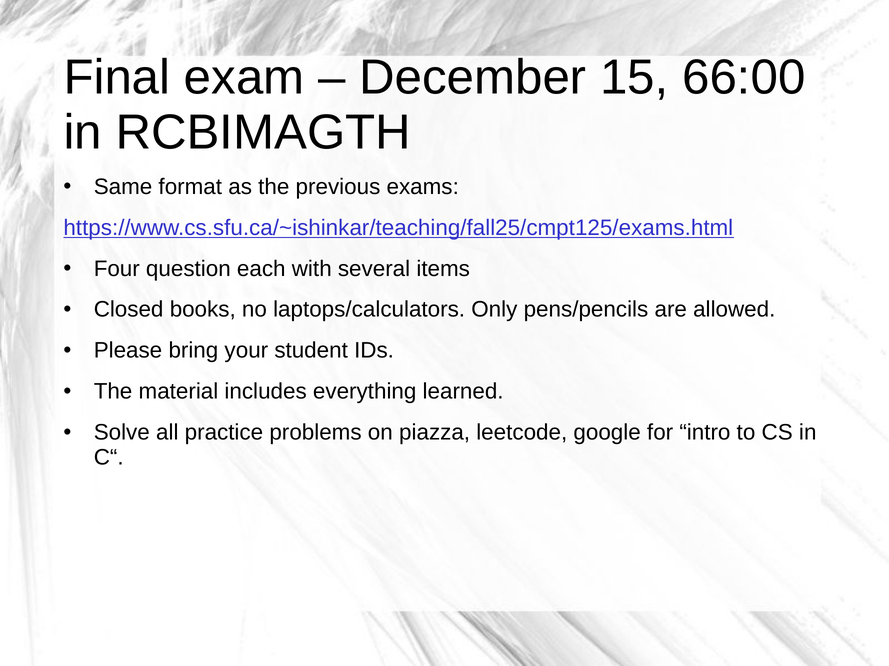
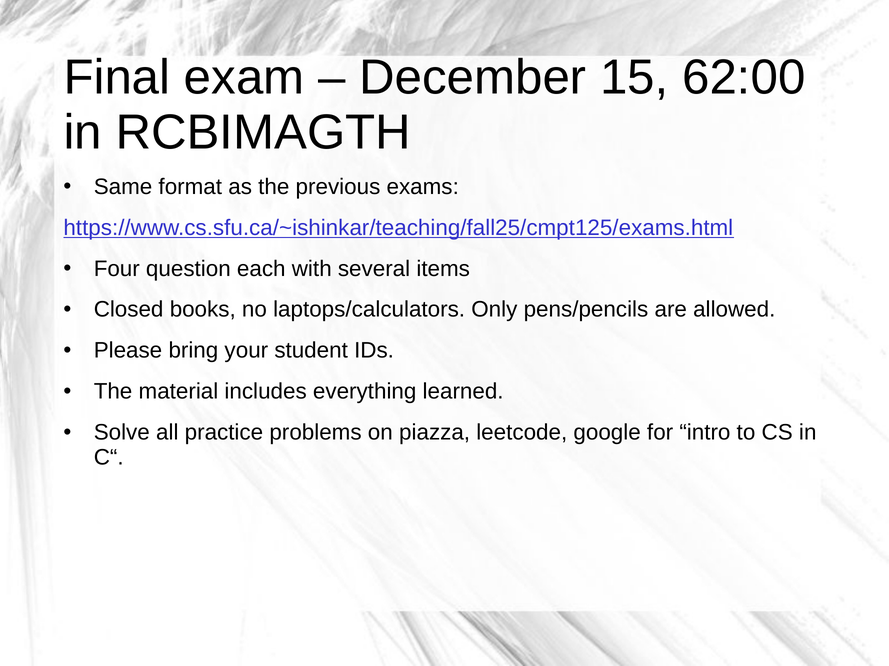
66:00: 66:00 -> 62:00 (744, 77)
